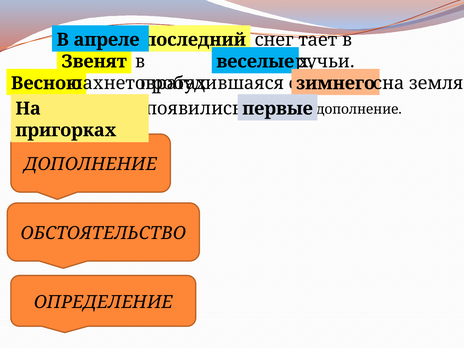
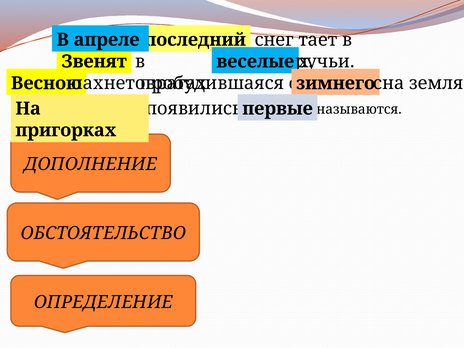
дополнение: дополнение -> называются (359, 109)
